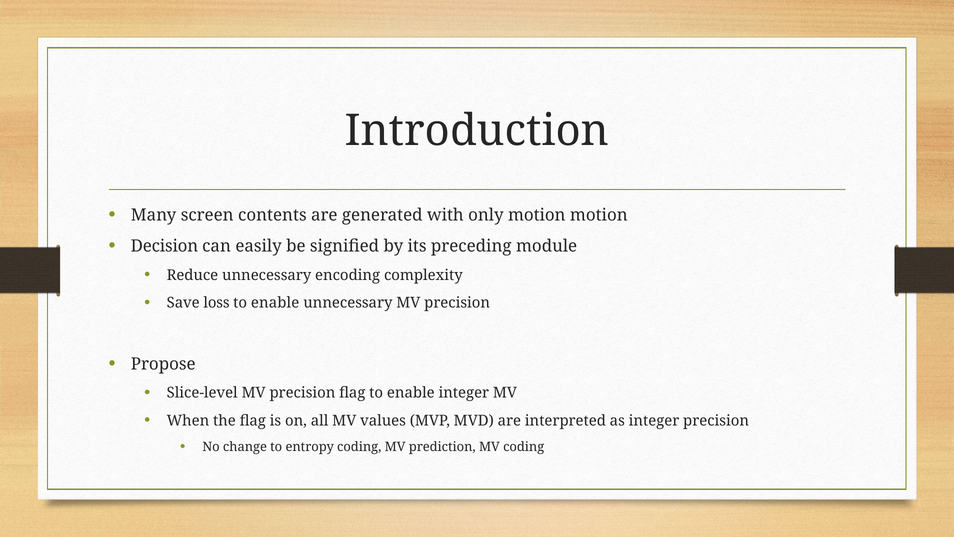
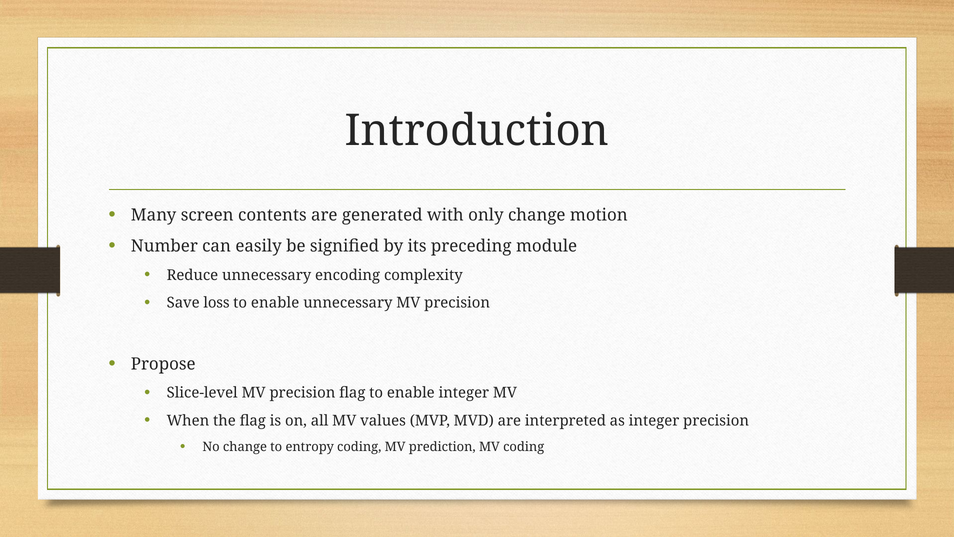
only motion: motion -> change (537, 215)
Decision: Decision -> Number (164, 246)
